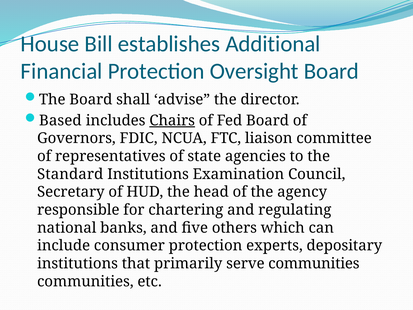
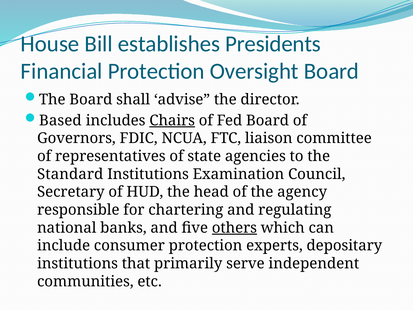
Additional: Additional -> Presidents (273, 44)
others underline: none -> present (234, 228)
serve communities: communities -> independent (314, 263)
